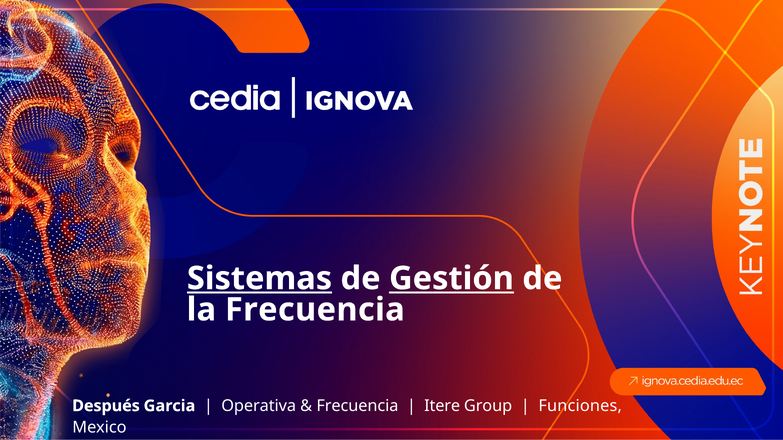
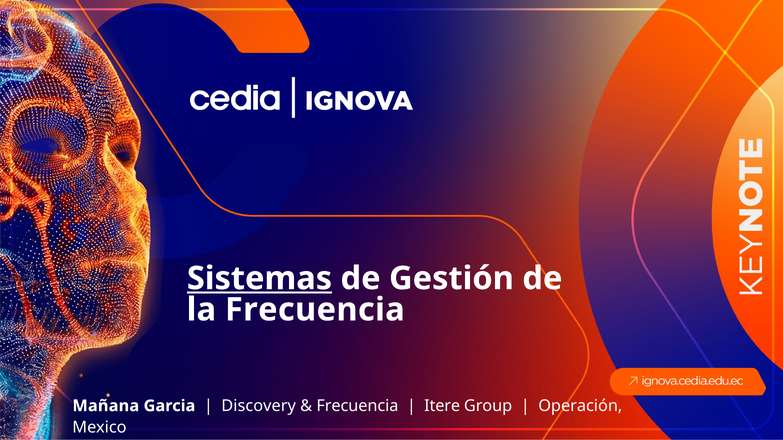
Gestión underline: present -> none (451, 279)
Después: Después -> Mañana (106, 406)
Operativa: Operativa -> Discovery (259, 406)
Funciones: Funciones -> Operación (580, 406)
